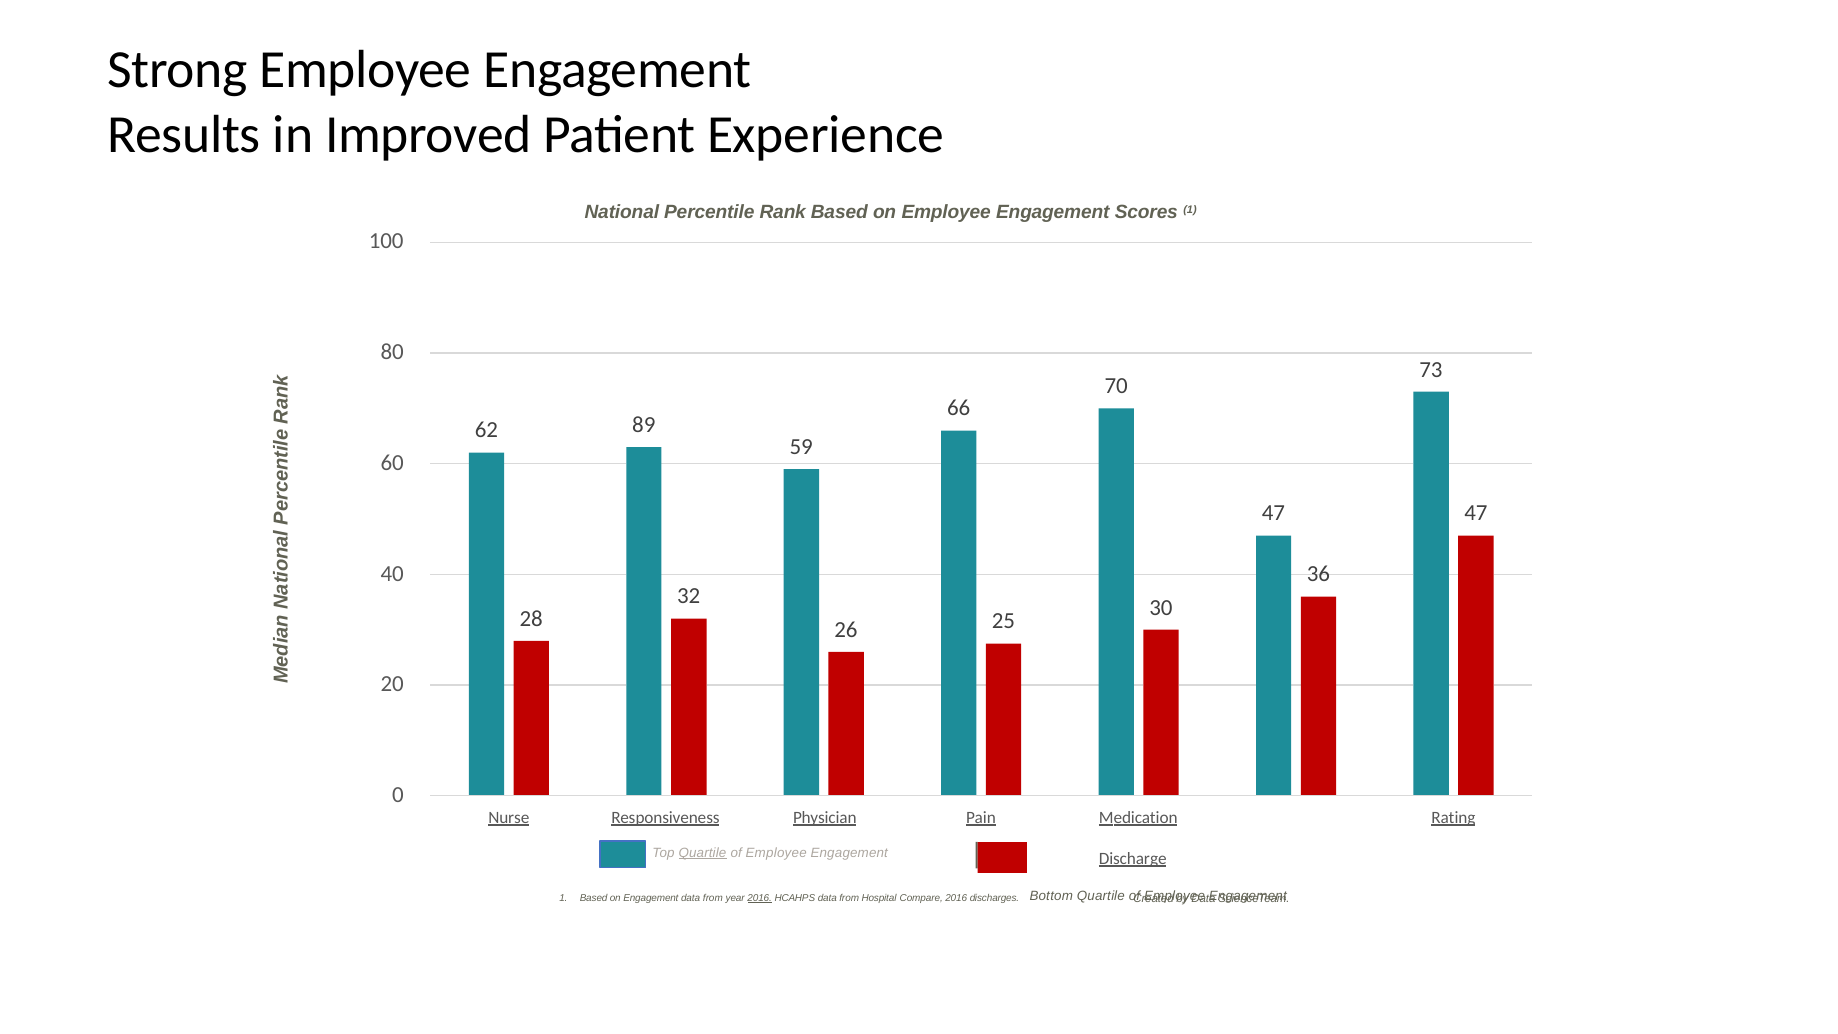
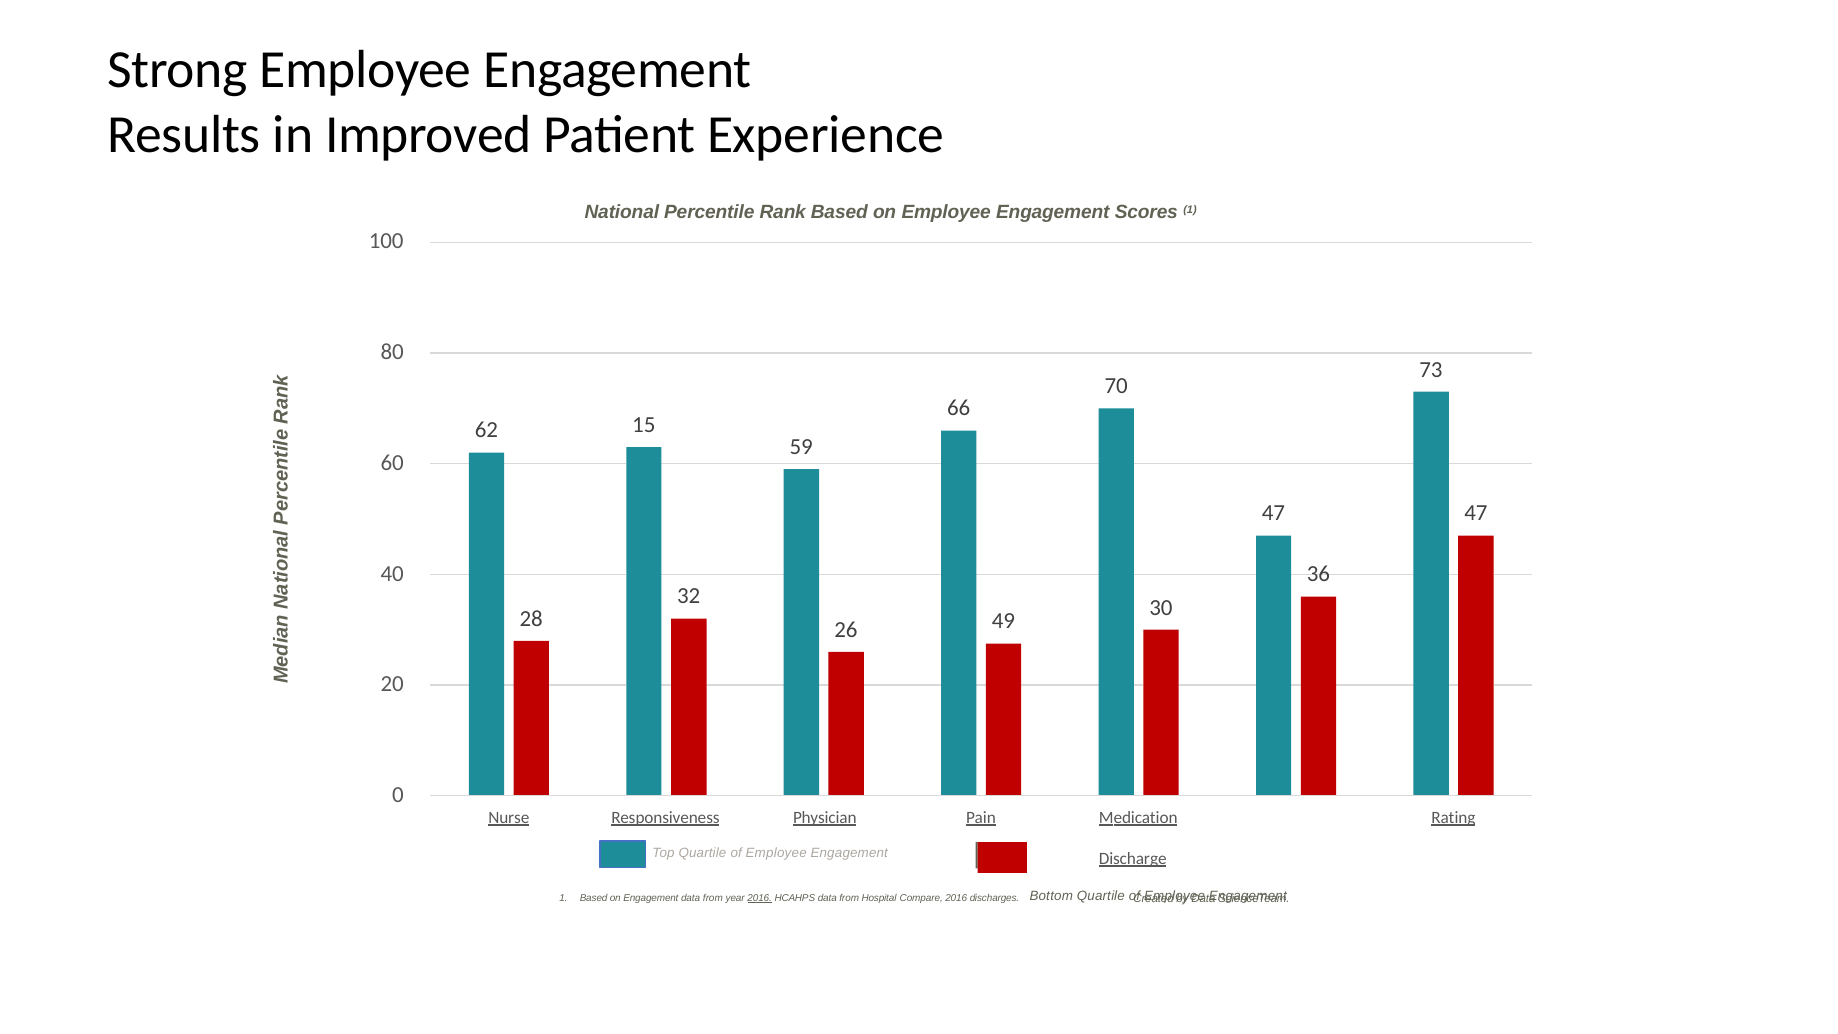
89: 89 -> 15 (644, 425)
25: 25 -> 49 (1004, 621)
Quartile underline: present -> none (702, 853)
